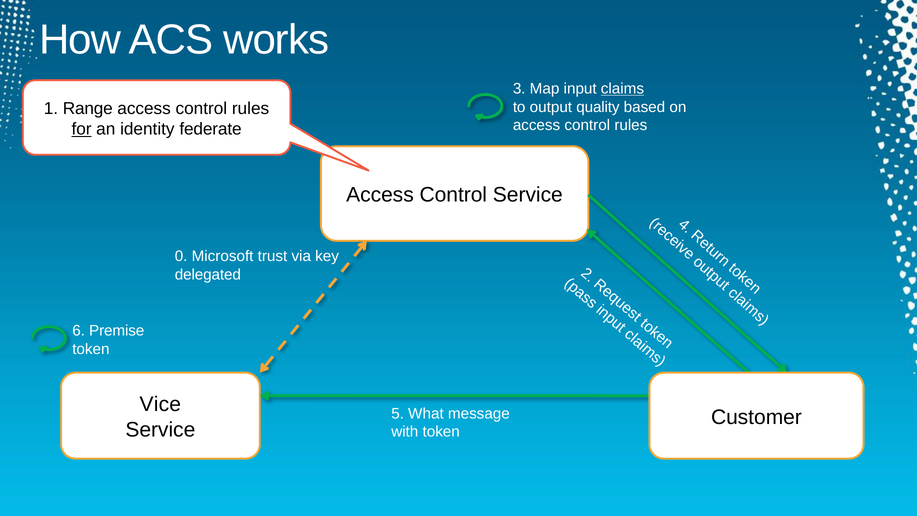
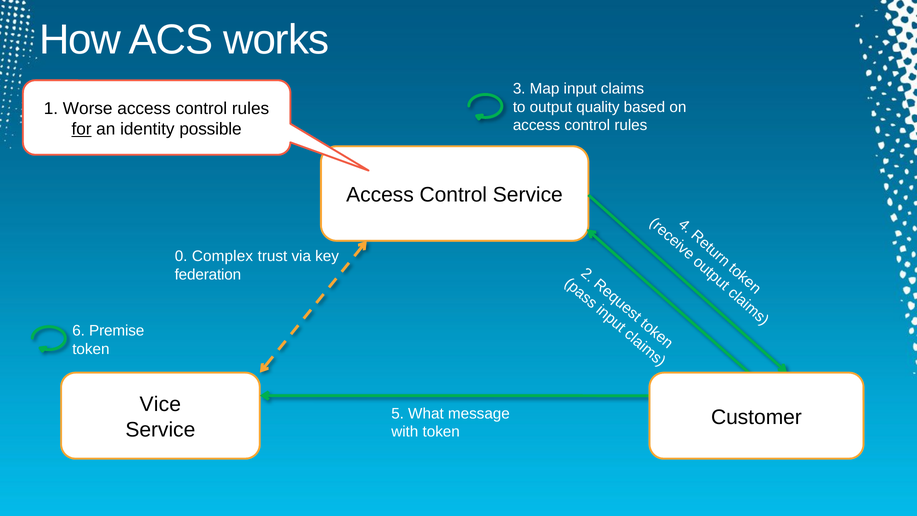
claims underline: present -> none (622, 89)
Range: Range -> Worse (88, 108)
federate: federate -> possible (210, 129)
Microsoft: Microsoft -> Complex (222, 256)
delegated: delegated -> federation (208, 275)
